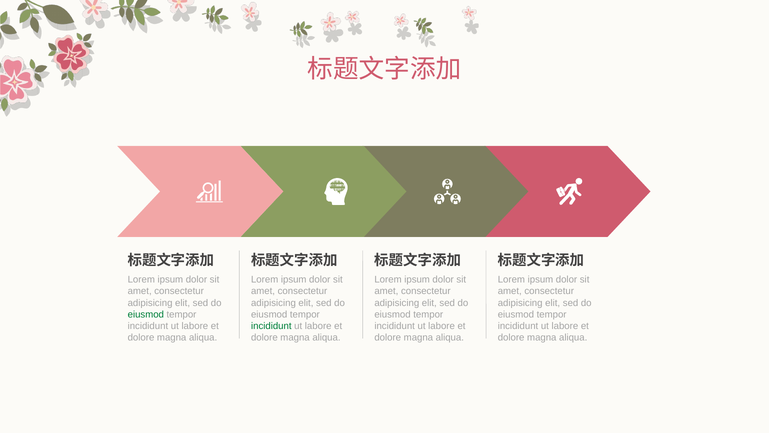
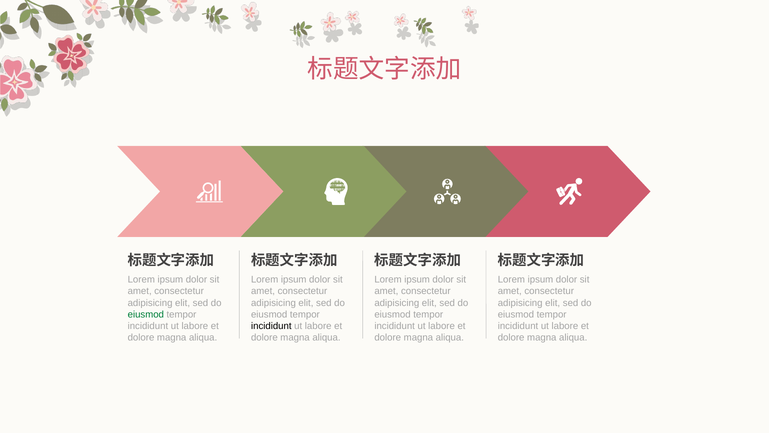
incididunt colour: green -> black (271, 326)
